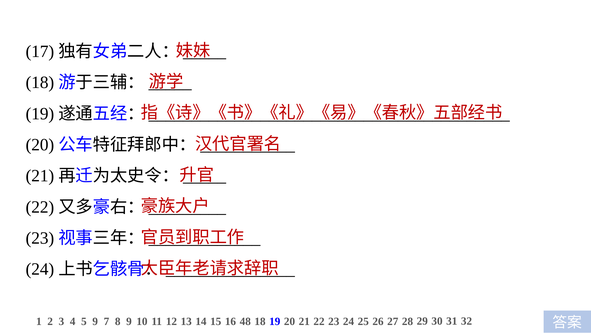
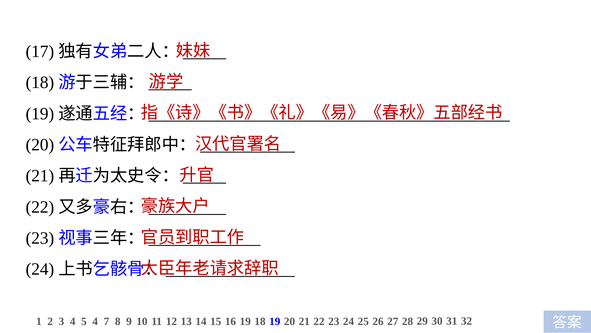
5 9: 9 -> 4 (95, 321)
16 48: 48 -> 19 (245, 321)
